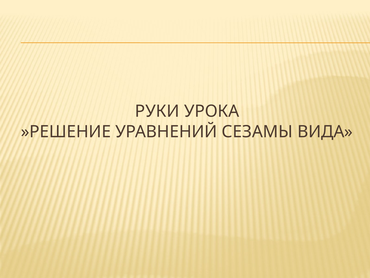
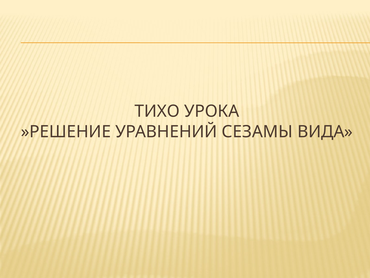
РУКИ: РУКИ -> ТИХО (157, 111)
